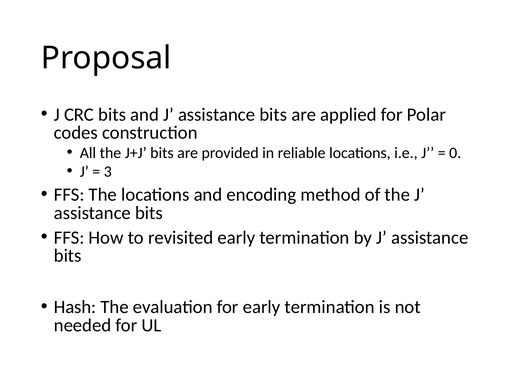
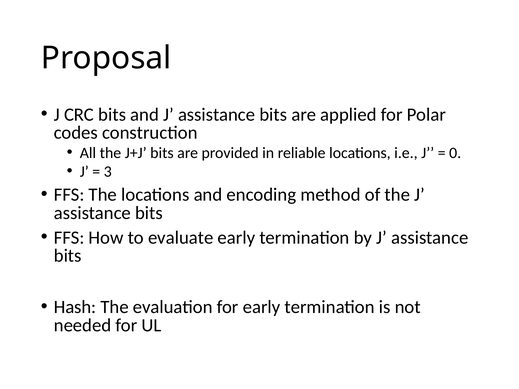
revisited: revisited -> evaluate (181, 238)
